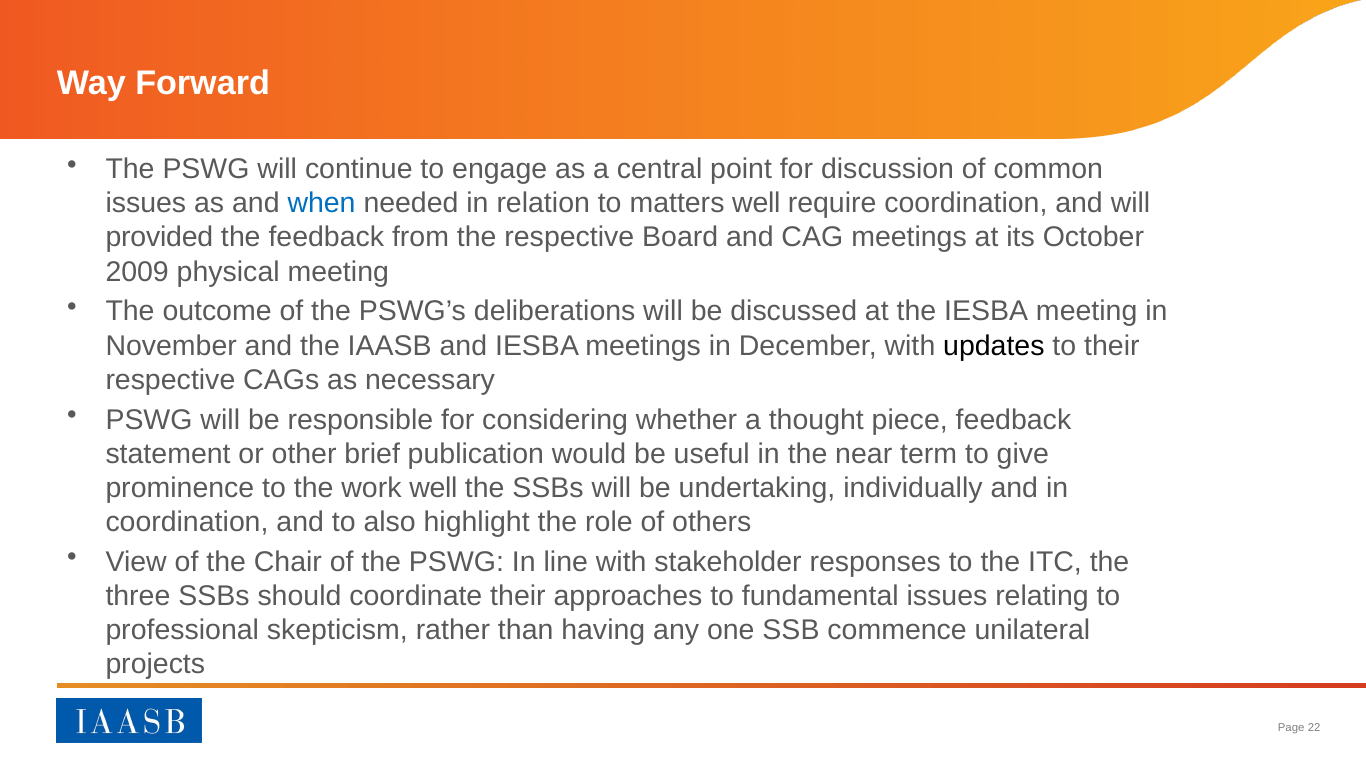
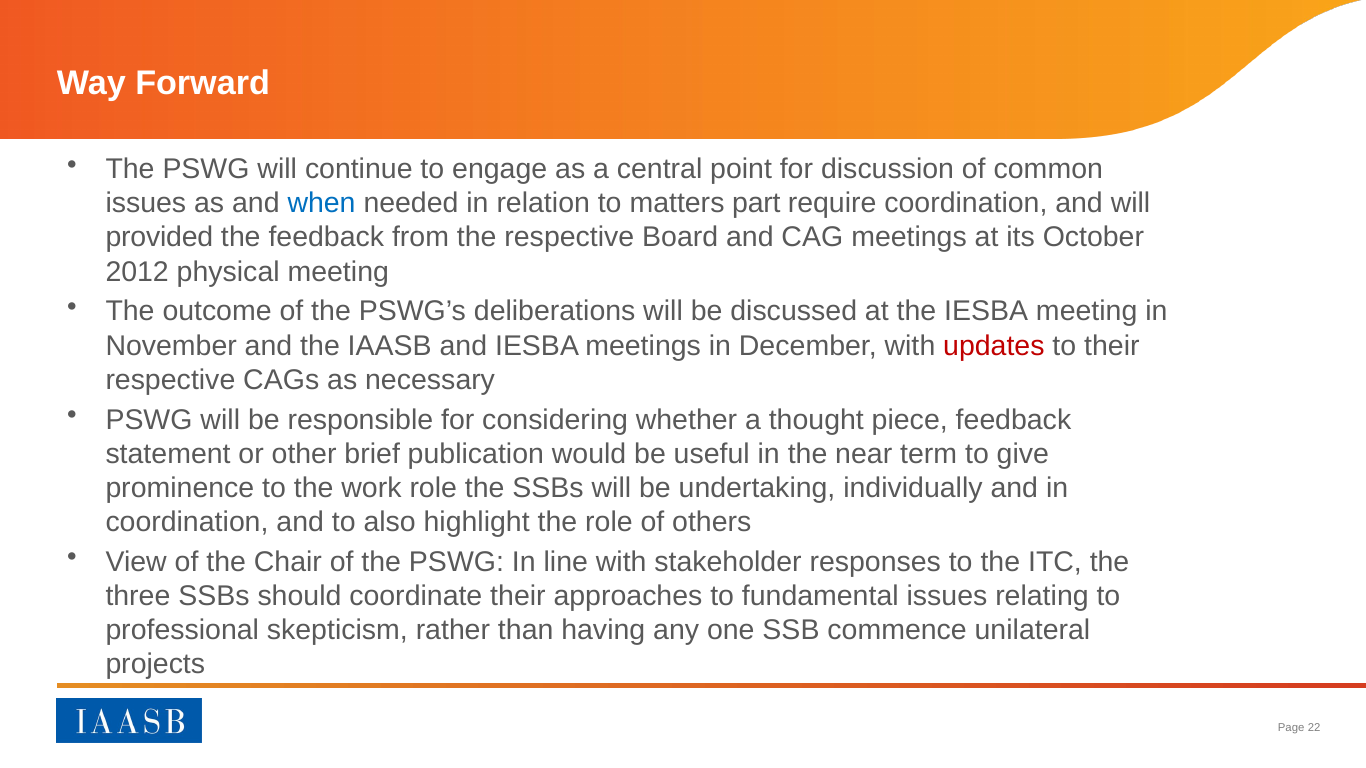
matters well: well -> part (756, 203)
2009: 2009 -> 2012 (137, 272)
updates colour: black -> red (994, 346)
work well: well -> role (433, 488)
